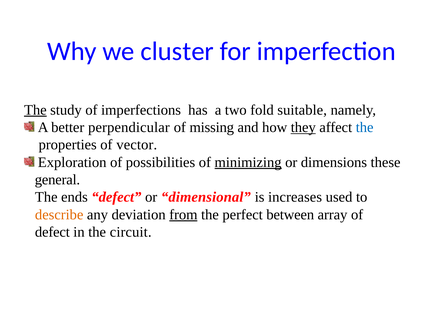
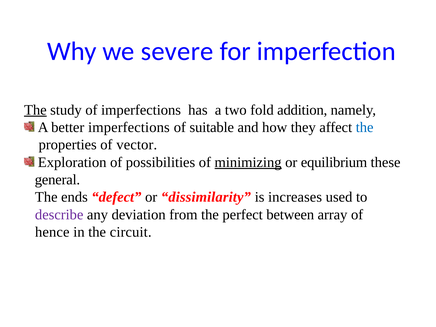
cluster: cluster -> severe (177, 51)
suitable: suitable -> addition (302, 110)
better perpendicular: perpendicular -> imperfections (129, 127)
missing: missing -> suitable (212, 127)
they underline: present -> none (303, 127)
dimensions: dimensions -> equilibrium (334, 162)
dimensional: dimensional -> dissimilarity (206, 197)
describe colour: orange -> purple (59, 215)
from underline: present -> none (183, 215)
defect: defect -> hence (52, 232)
